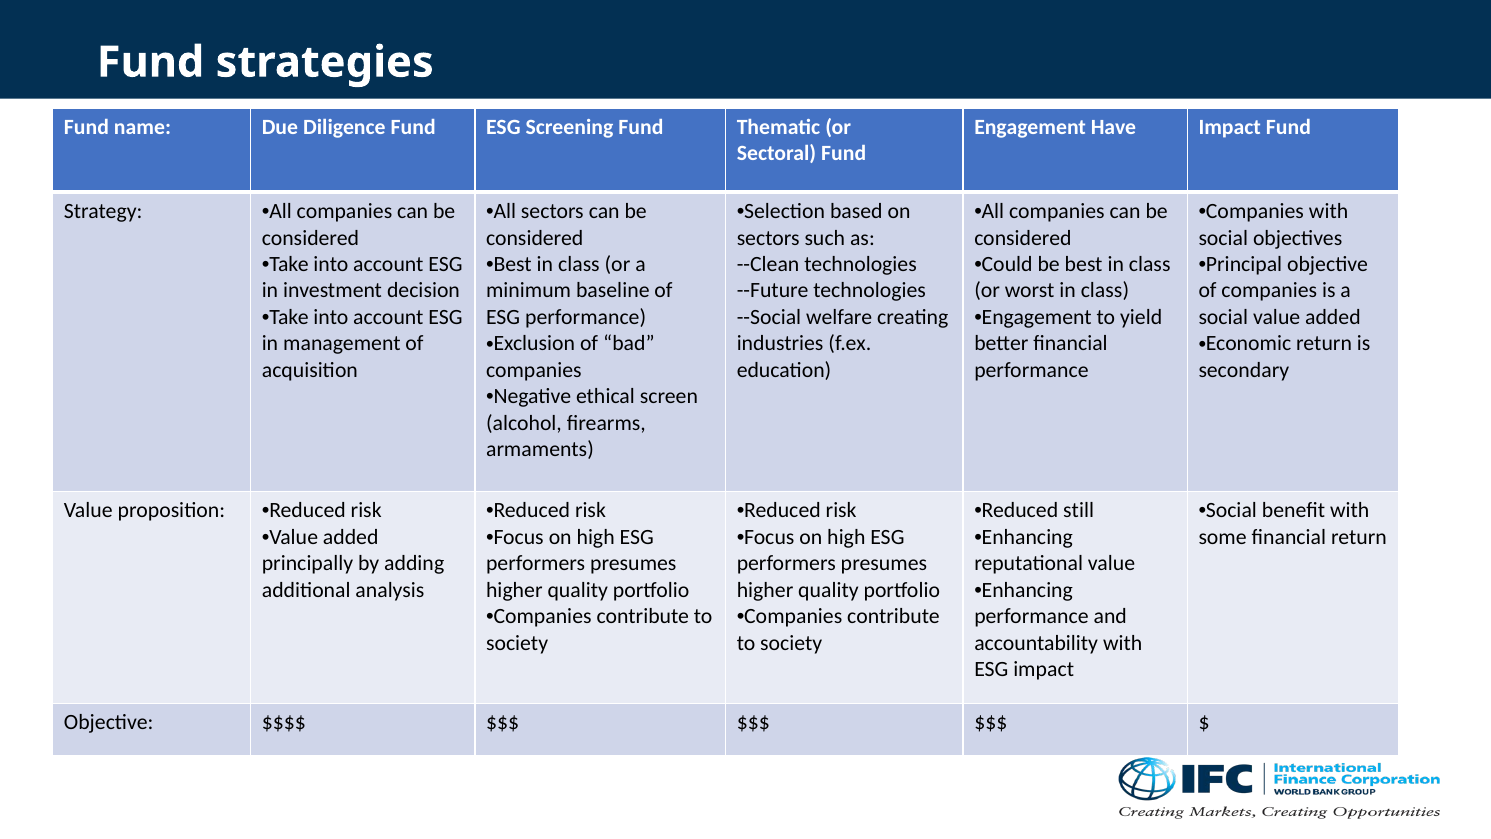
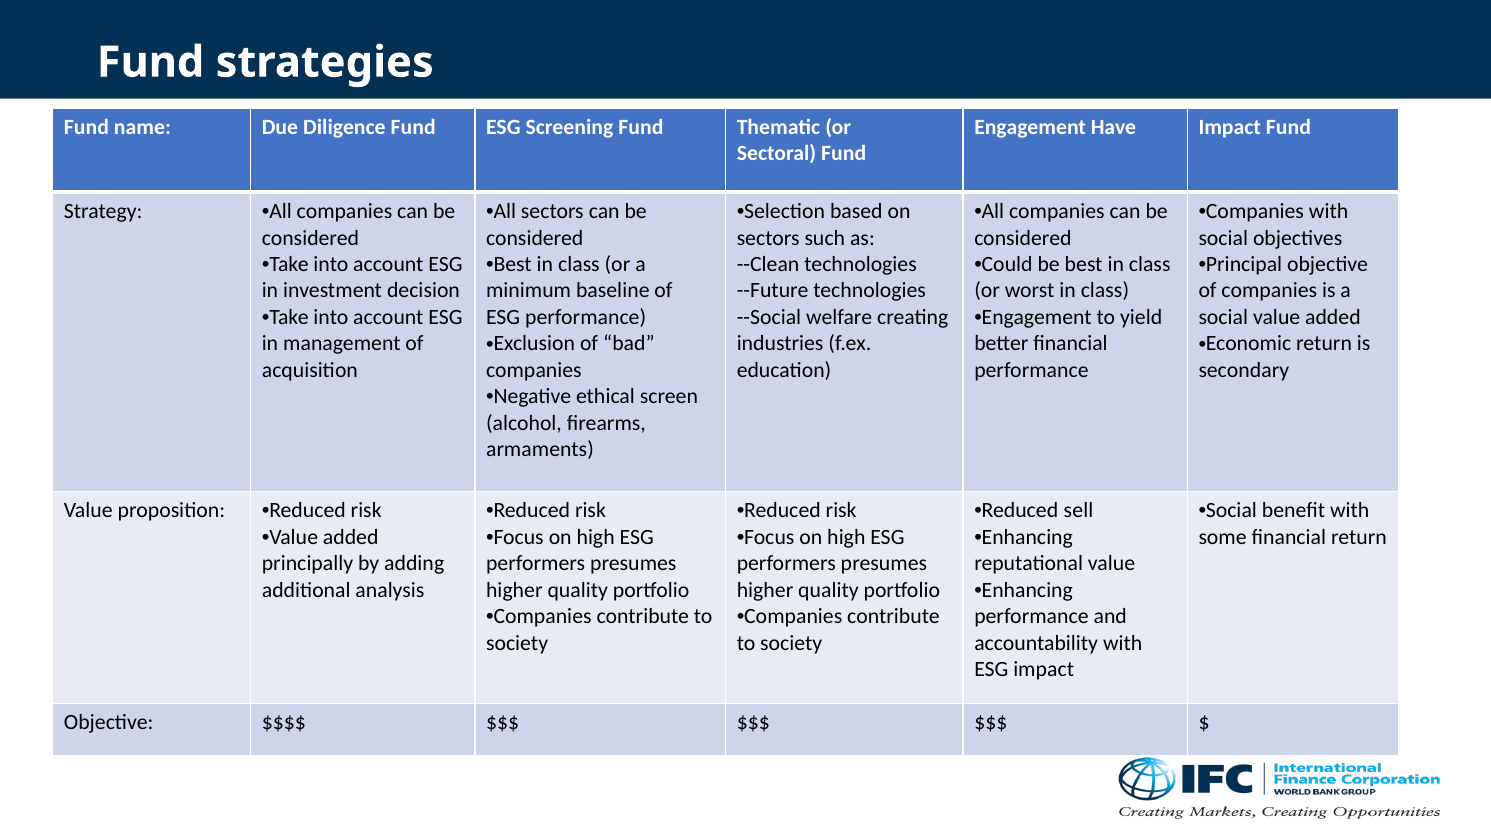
still: still -> sell (1079, 510)
